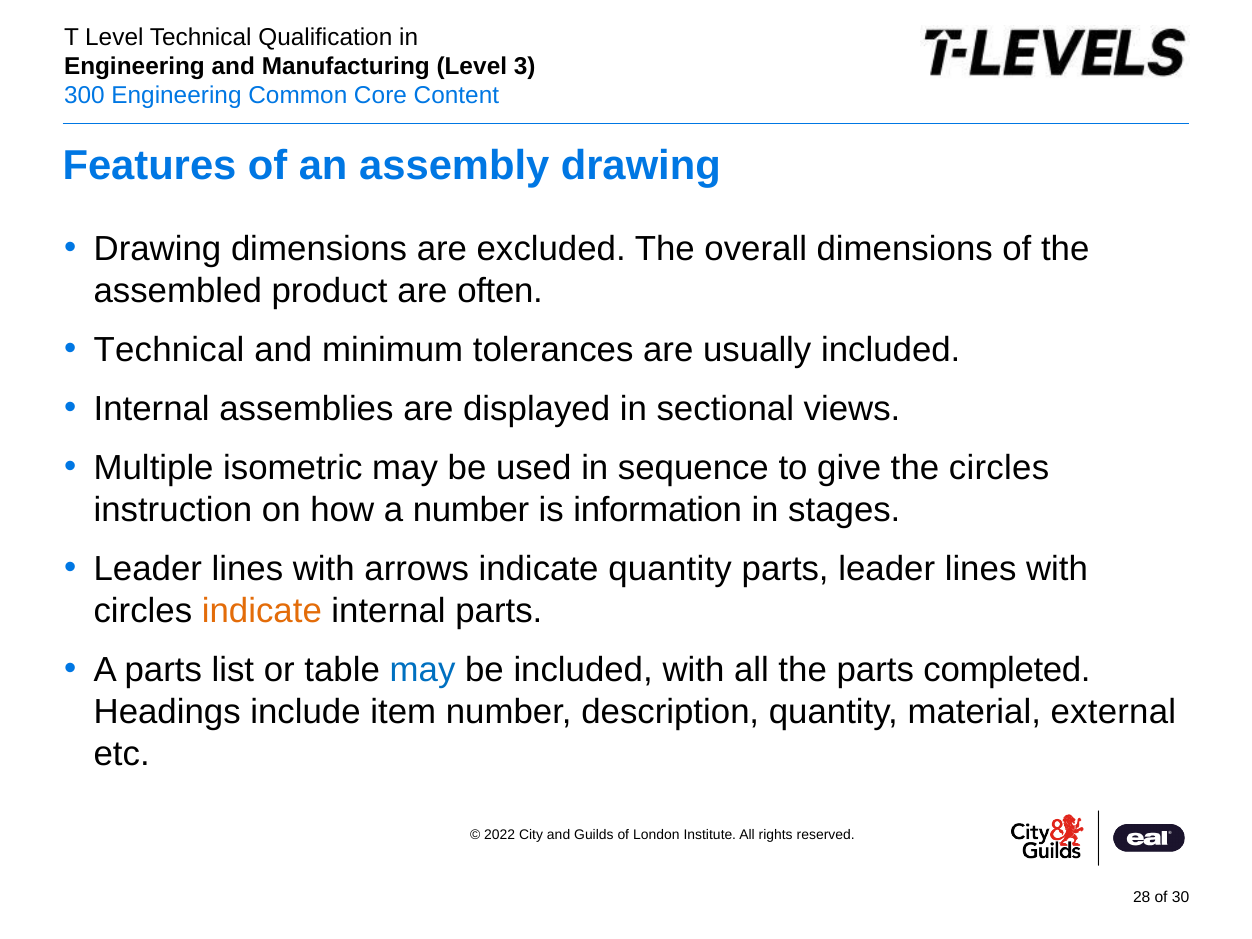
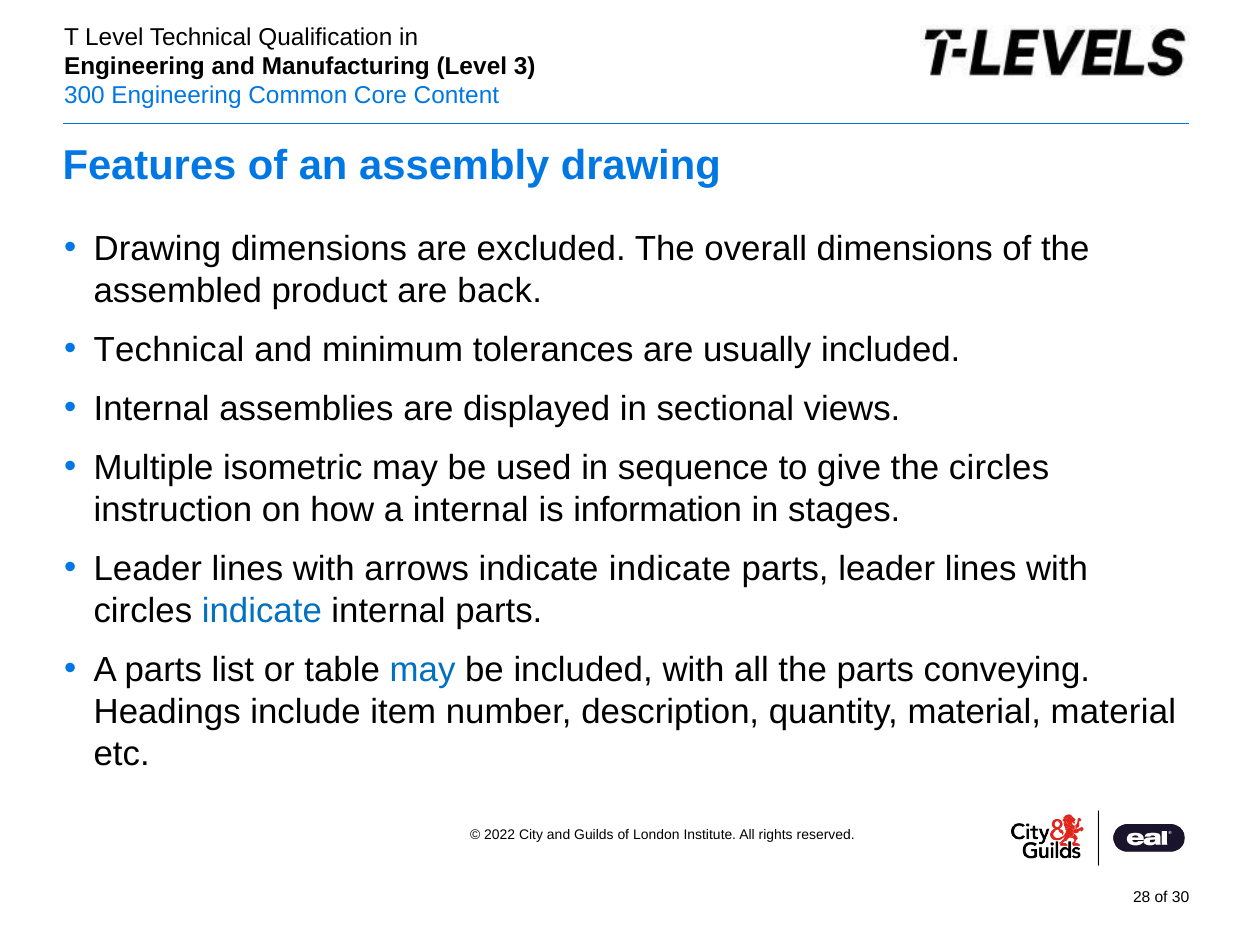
often: often -> back (500, 291)
a number: number -> internal (471, 510)
indicate quantity: quantity -> indicate (670, 569)
indicate colour: orange -> blue (262, 611)
completed: completed -> conveying (1007, 670)
material external: external -> material (1113, 712)
